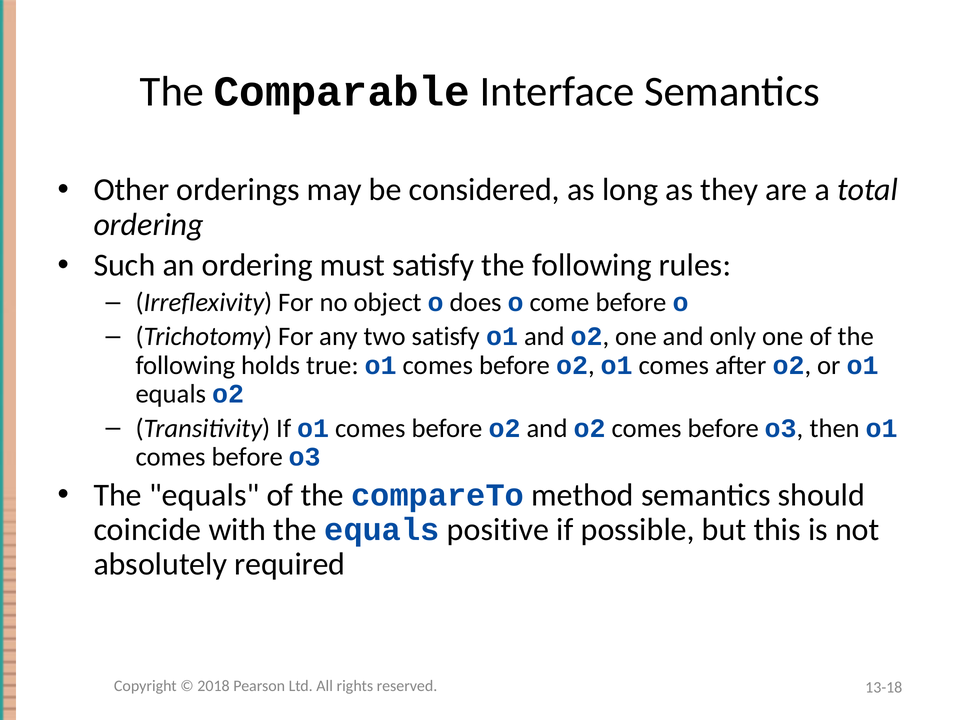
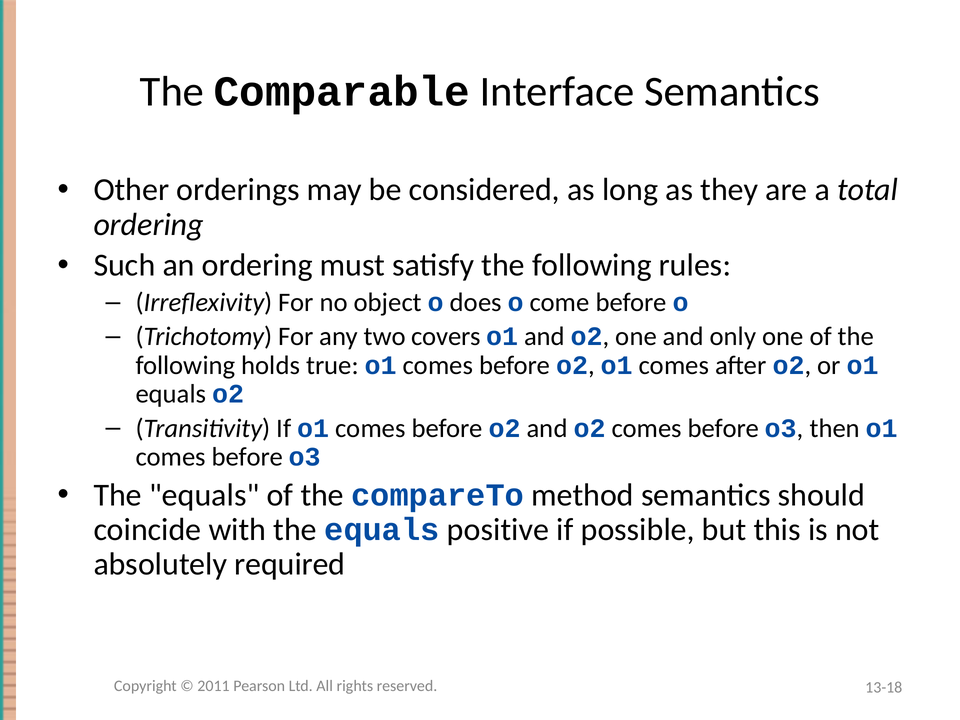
two satisfy: satisfy -> covers (446, 337)
2018: 2018 -> 2011 (214, 686)
